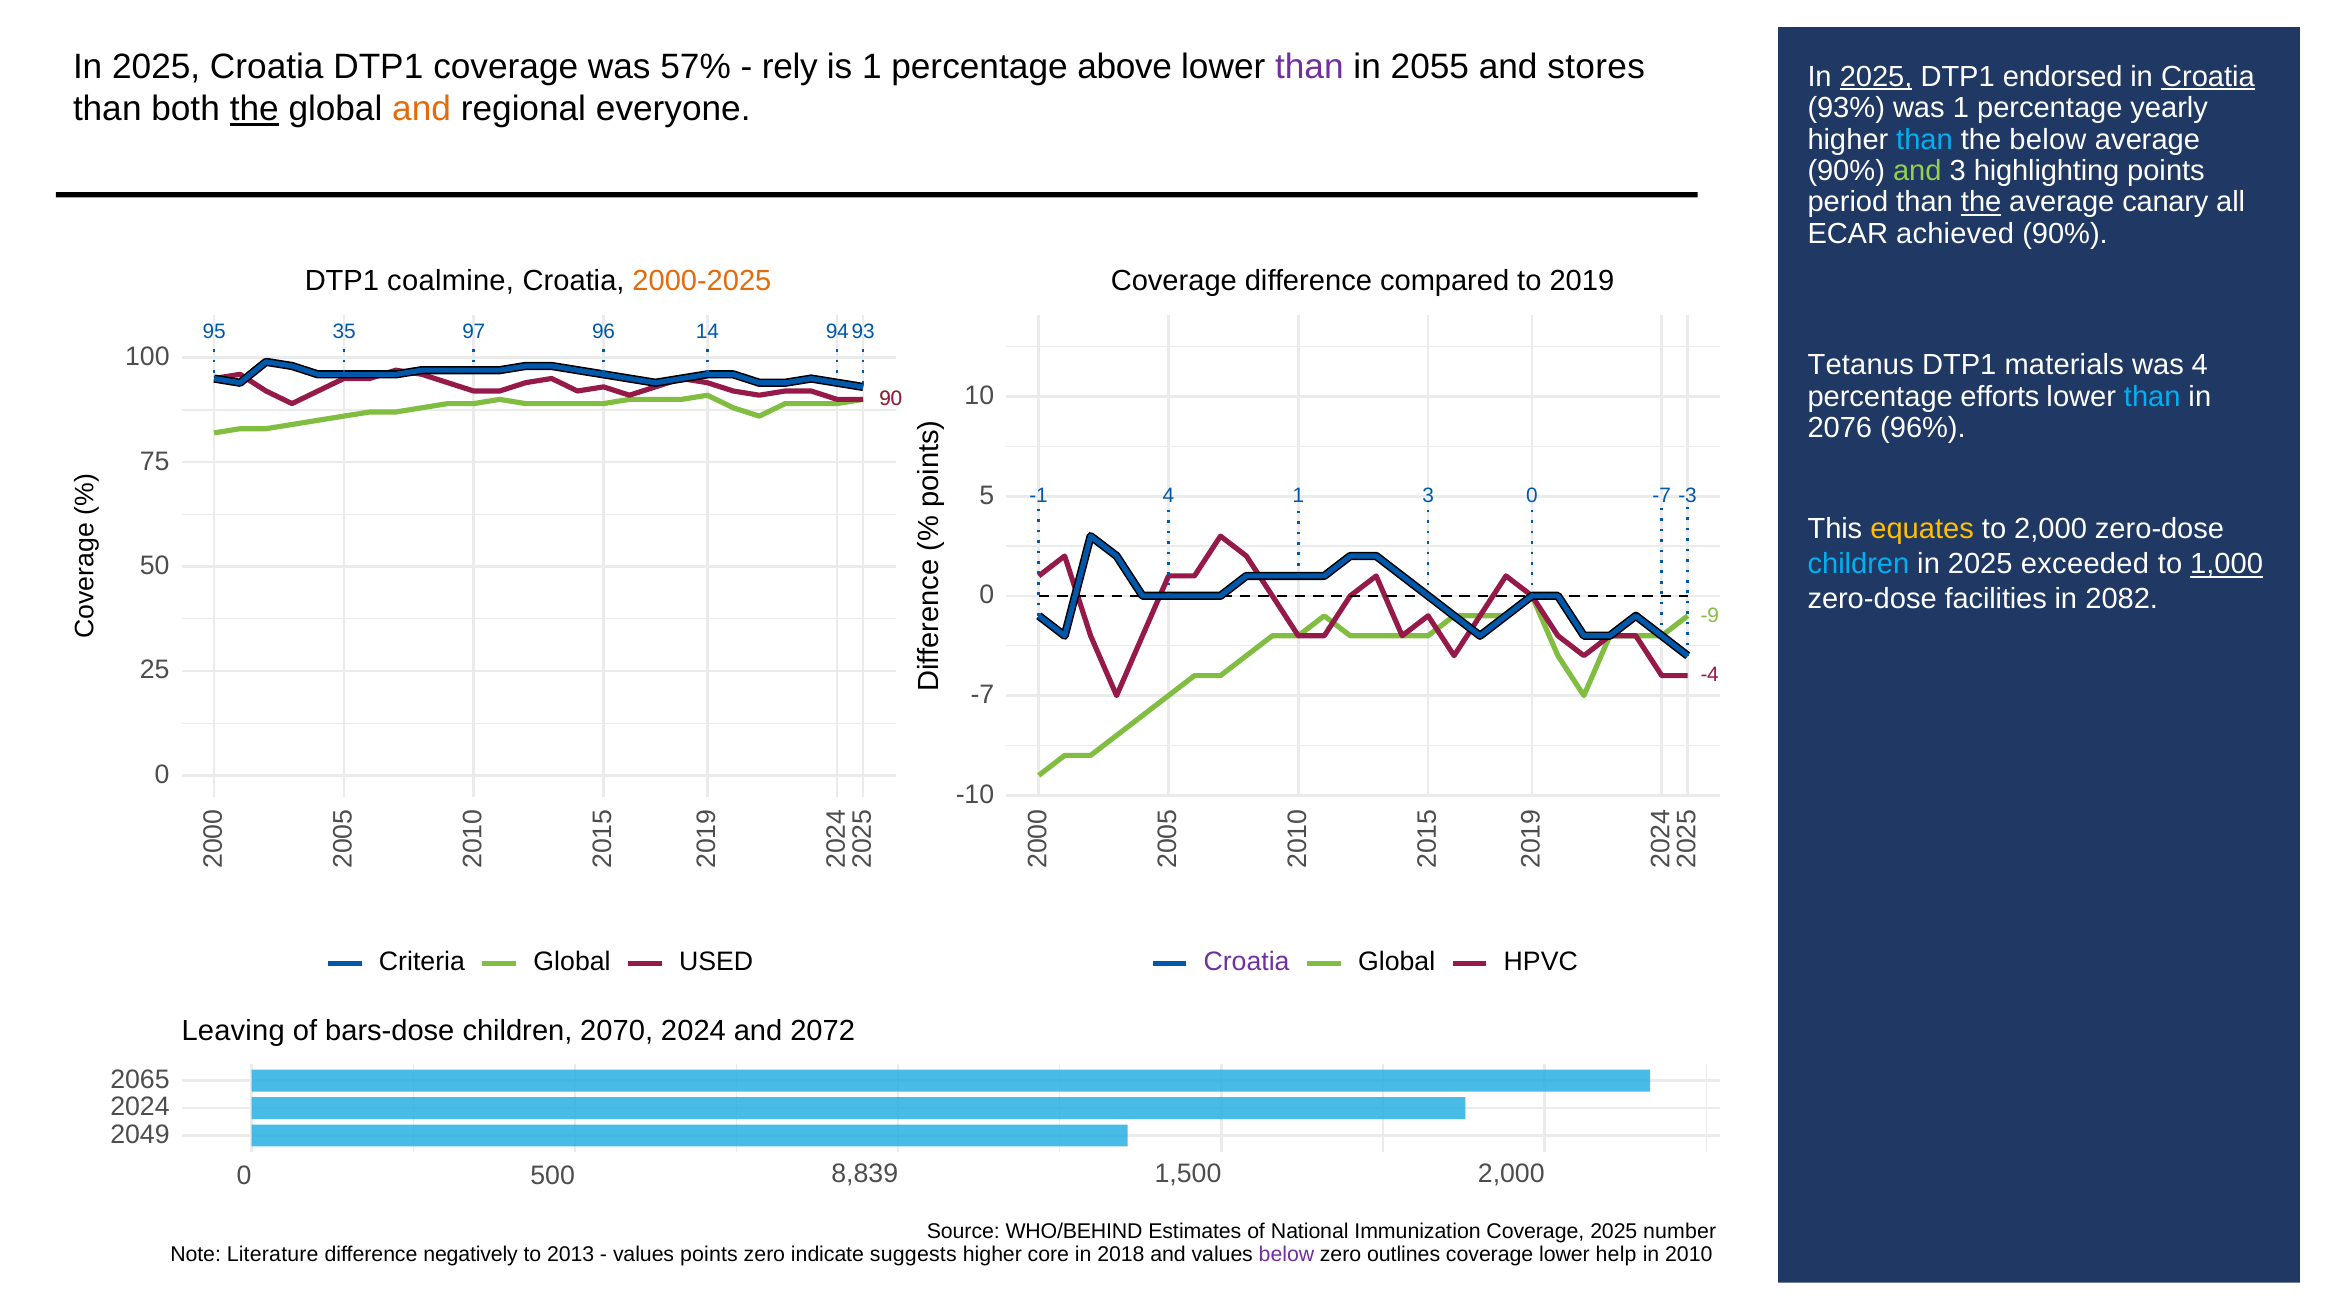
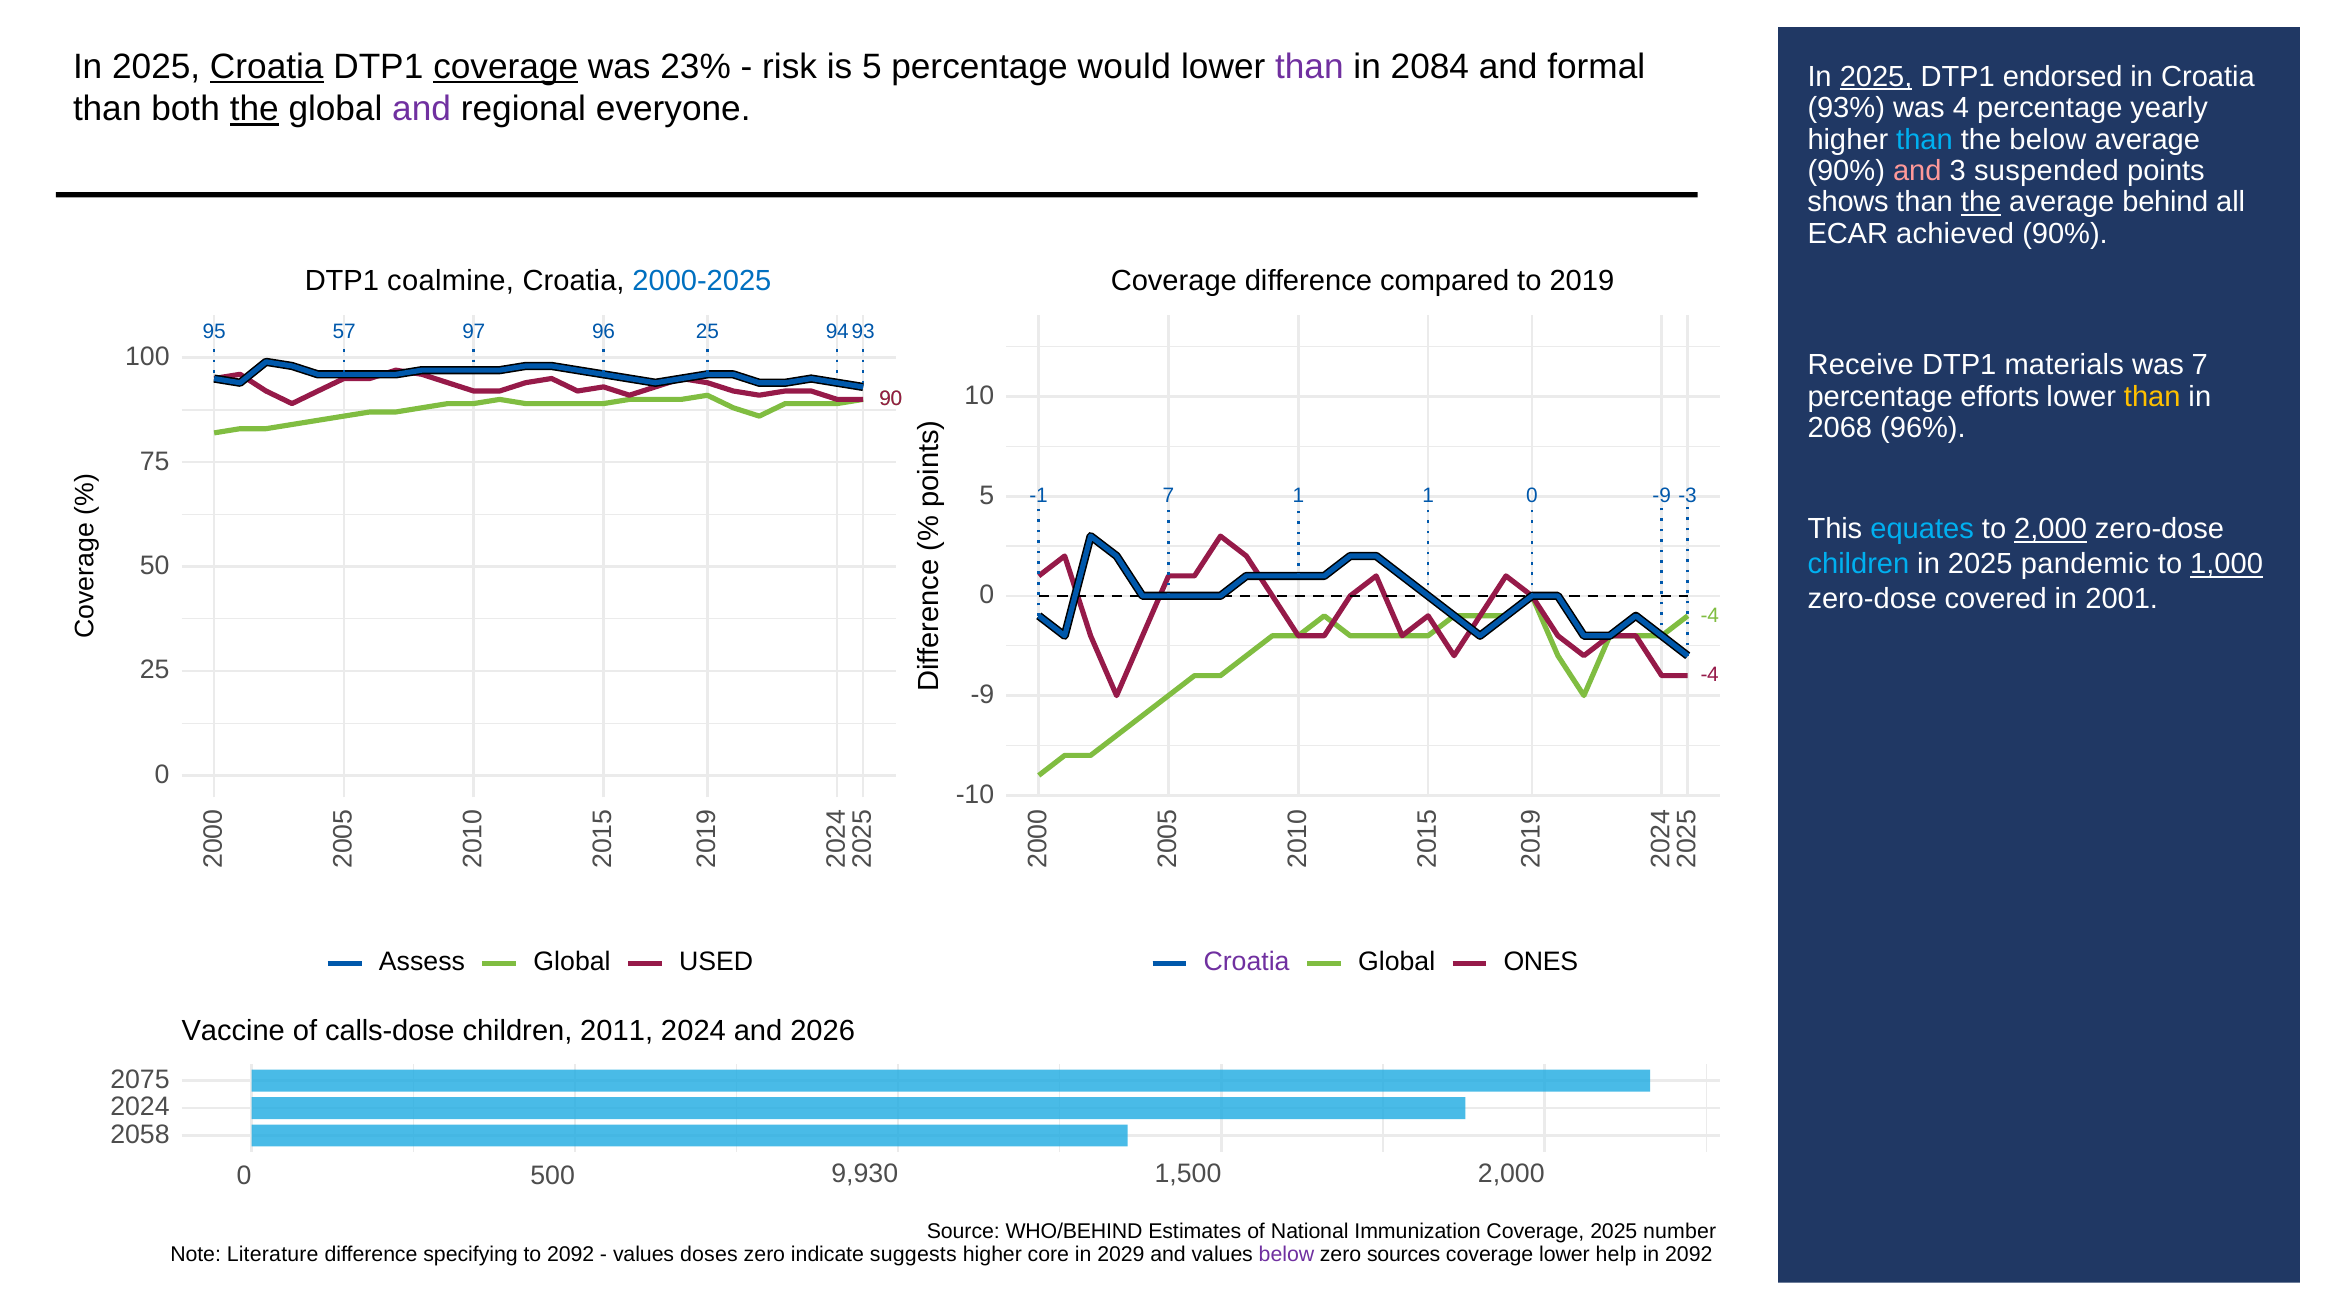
Croatia underline: none -> present (267, 67)
coverage underline: none -> present (506, 67)
57%: 57% -> 23% (696, 67)
rely: rely -> risk (790, 67)
is 1: 1 -> 5 (872, 67)
above: above -> would (1124, 67)
2055: 2055 -> 2084 (1430, 67)
stores: stores -> formal (1596, 67)
Croatia underline: present -> none (2208, 77)
and colour: orange -> purple (422, 109)
was 1: 1 -> 4 (1961, 108)
and colour: light green -> pink (1917, 171)
highlighting: highlighting -> suspended (2046, 171)
period: period -> shows (1848, 202)
canary: canary -> behind (2165, 202)
2000-2025 colour: orange -> blue (702, 281)
35: 35 -> 57 (344, 332)
96 14: 14 -> 25 (707, 332)
Tetanus: Tetanus -> Receive (1861, 365)
was 4: 4 -> 7 (2200, 365)
than colour: light blue -> yellow (2152, 397)
2076: 2076 -> 2068 (1840, 428)
-1 4: 4 -> 7 (1169, 495)
1 3: 3 -> 1 (1428, 495)
0 -7: -7 -> -9 (1662, 496)
equates colour: yellow -> light blue (1922, 529)
2,000 underline: none -> present (2051, 529)
exceeded: exceeded -> pandemic (2085, 564)
facilities: facilities -> covered (1996, 599)
2082: 2082 -> 2001 (2122, 599)
-9: -9 -> -4 (1710, 615)
-7: -7 -> -9 (982, 695)
Criteria: Criteria -> Assess (422, 962)
HPVC: HPVC -> ONES (1541, 962)
Leaving: Leaving -> Vaccine (233, 1031)
bars-dose: bars-dose -> calls-dose (390, 1031)
2070: 2070 -> 2011 (617, 1031)
2072: 2072 -> 2026 (823, 1031)
2065: 2065 -> 2075 (140, 1080)
2049: 2049 -> 2058 (140, 1135)
8,839: 8,839 -> 9,930 (865, 1174)
negatively: negatively -> specifying (471, 1254)
to 2013: 2013 -> 2092 (571, 1254)
values points: points -> doses (709, 1254)
2018: 2018 -> 2029 (1121, 1254)
outlines: outlines -> sources (1404, 1254)
in 2010: 2010 -> 2092 (1689, 1254)
